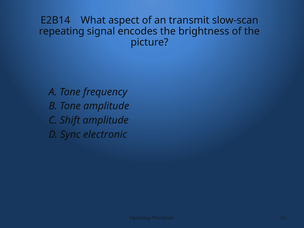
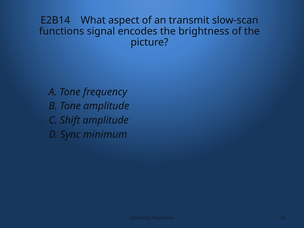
repeating: repeating -> functions (62, 31)
electronic: electronic -> minimum (105, 134)
